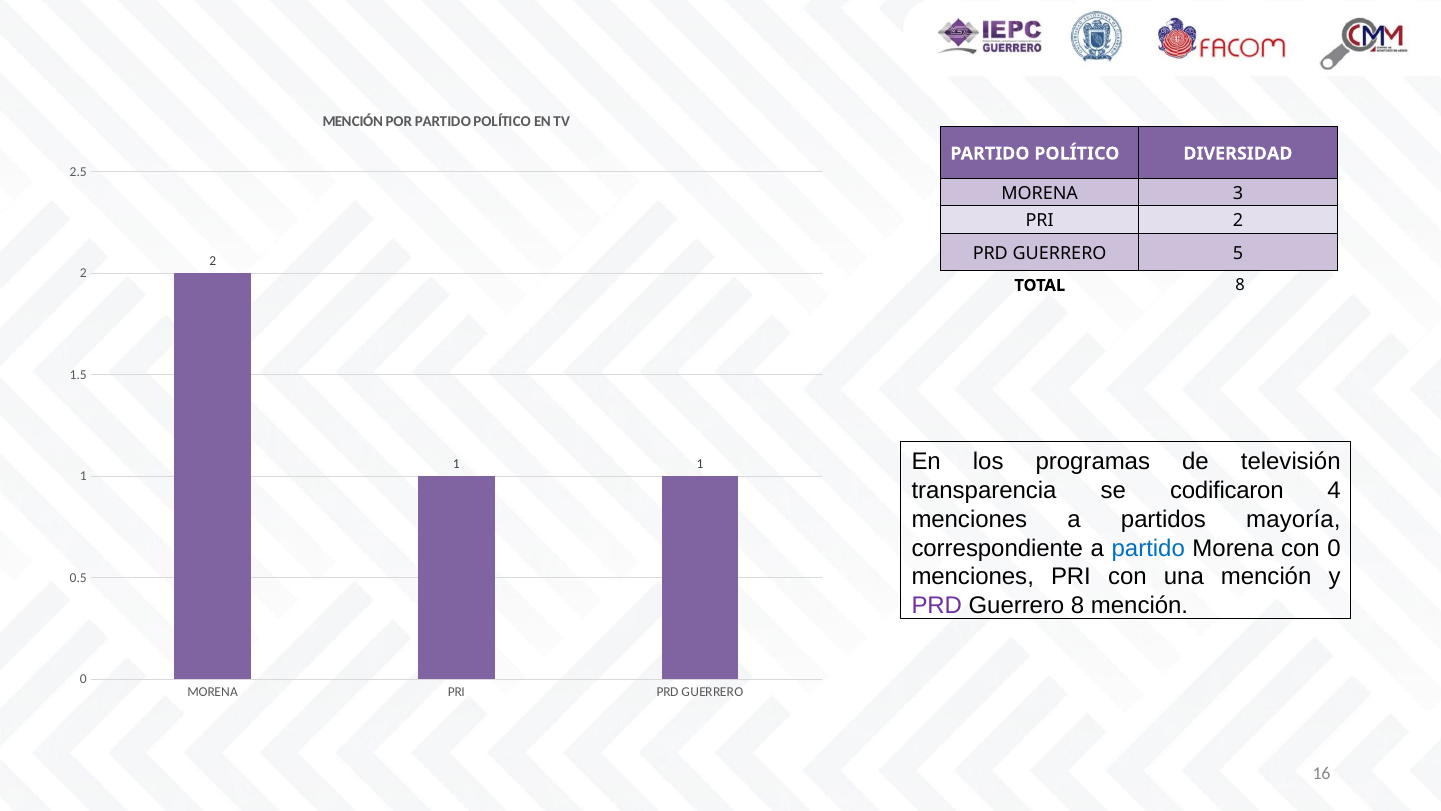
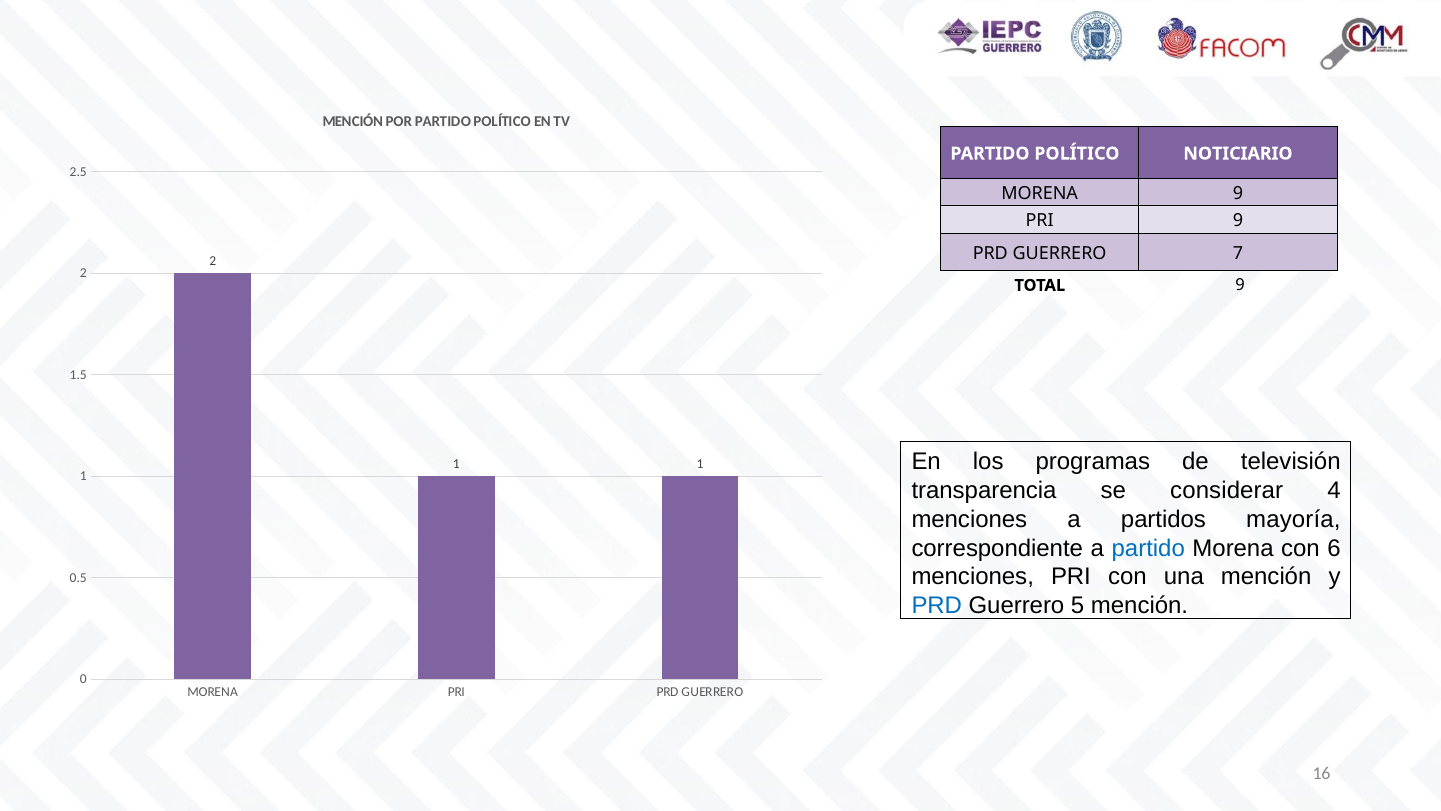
DIVERSIDAD: DIVERSIDAD -> NOTICIARIO (1238, 153)
MORENA 3: 3 -> 9 (1238, 193)
PRI 2: 2 -> 9 (1238, 221)
5: 5 -> 7 (1238, 253)
TOTAL 8: 8 -> 9 (1240, 285)
codificaron: codificaron -> considerar (1227, 490)
con 0: 0 -> 6 (1334, 548)
PRD colour: purple -> blue (937, 606)
Guerrero 8: 8 -> 5 (1078, 606)
